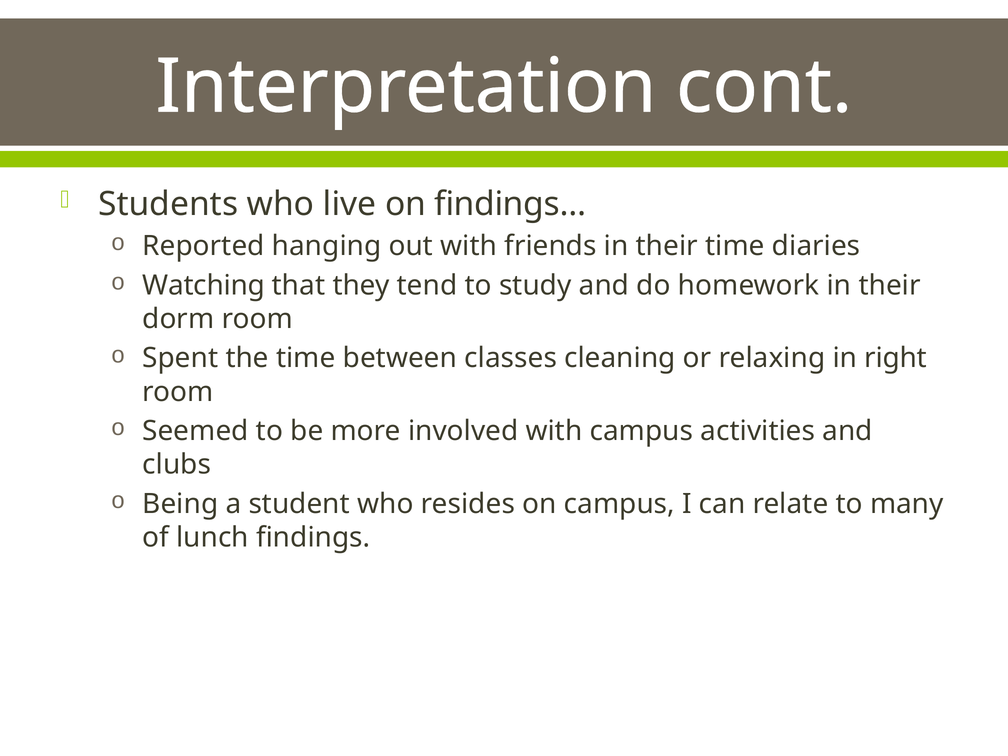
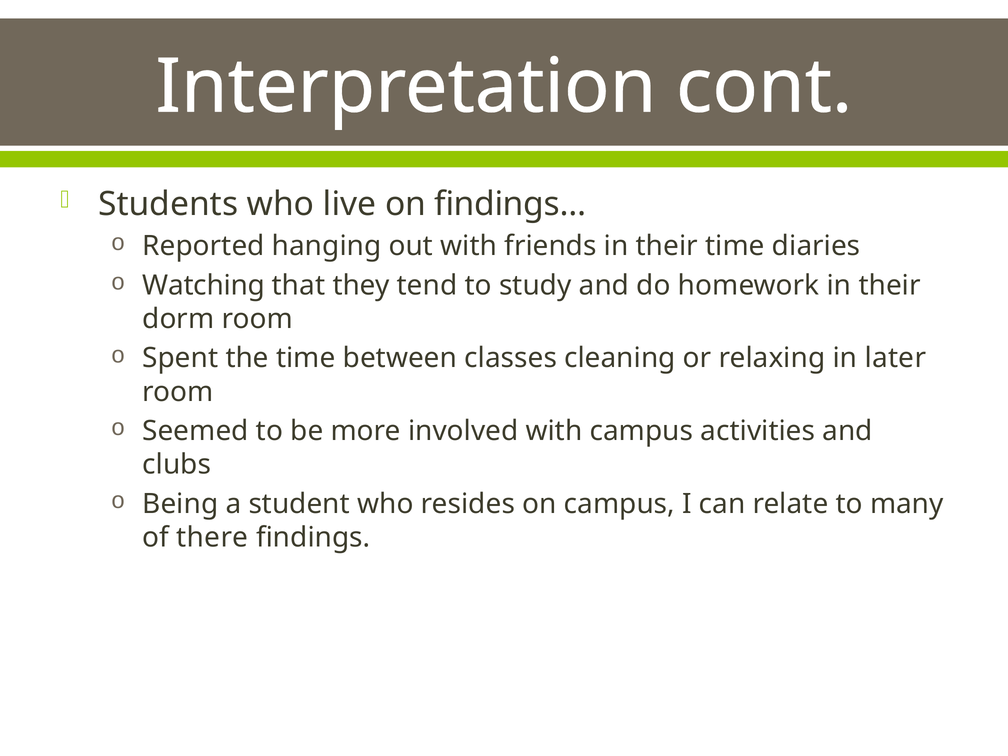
right: right -> later (895, 358)
lunch: lunch -> there (212, 537)
